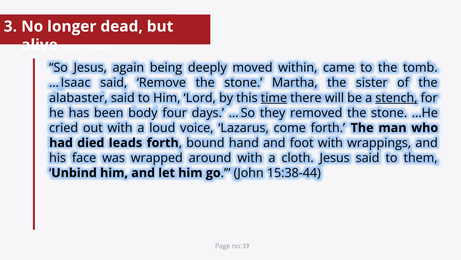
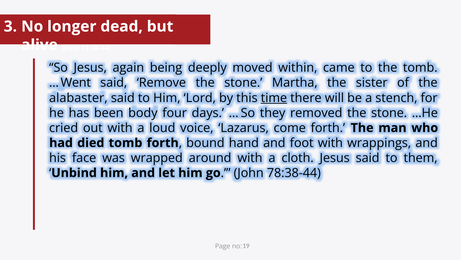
Isaac: Isaac -> Went (76, 83)
stench underline: present -> none (396, 98)
died leads: leads -> tomb (125, 143)
15:38-44: 15:38-44 -> 78:38-44 (294, 173)
